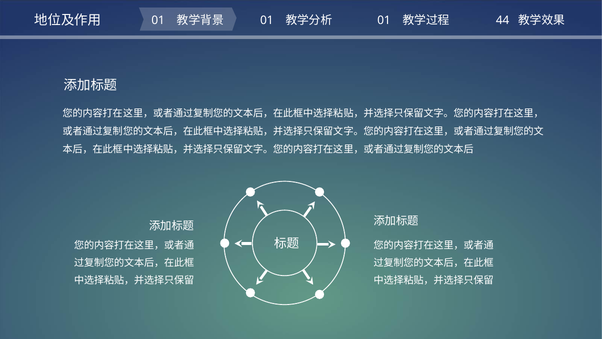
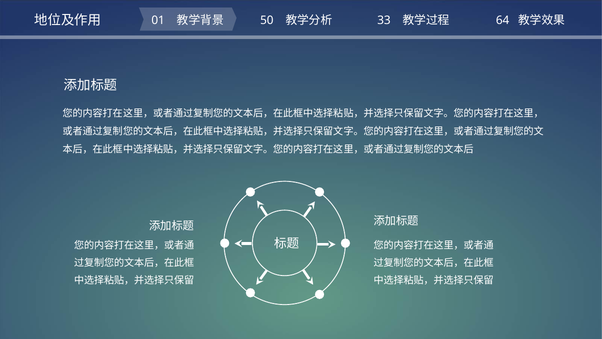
01: 01 -> 50 (267, 21)
01: 01 -> 33 (384, 21)
44: 44 -> 64 (503, 21)
